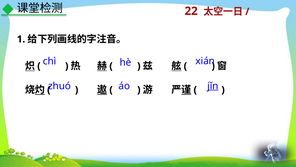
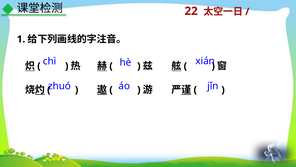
jǐn underline: present -> none (213, 86)
